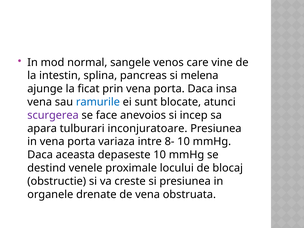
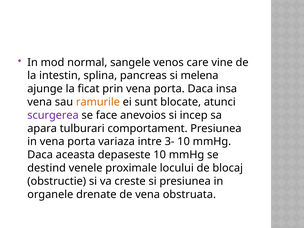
ramurile colour: blue -> orange (98, 102)
inconjuratoare: inconjuratoare -> comportament (148, 128)
8-: 8- -> 3- (170, 142)
